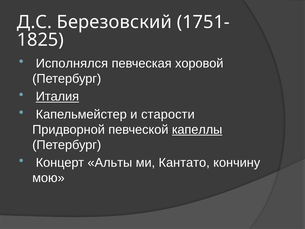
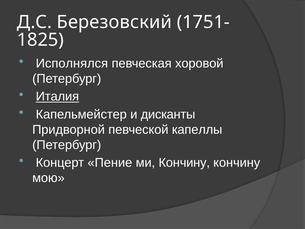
старости: старости -> дисканты (168, 114)
капеллы underline: present -> none (197, 129)
Альты: Альты -> Пение (110, 163)
ми Кантато: Кантато -> Кончину (184, 163)
